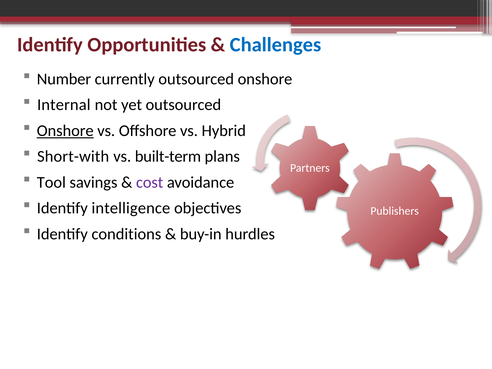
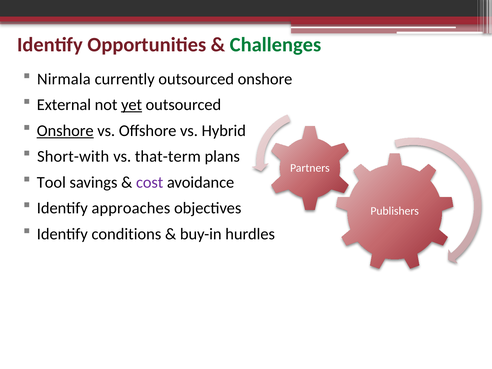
Challenges colour: blue -> green (276, 45)
Number: Number -> Nirmala (64, 79)
Internal: Internal -> External (64, 105)
yet underline: none -> present (132, 105)
built-term: built-term -> that-term (168, 157)
intelligence: intelligence -> approaches (131, 208)
